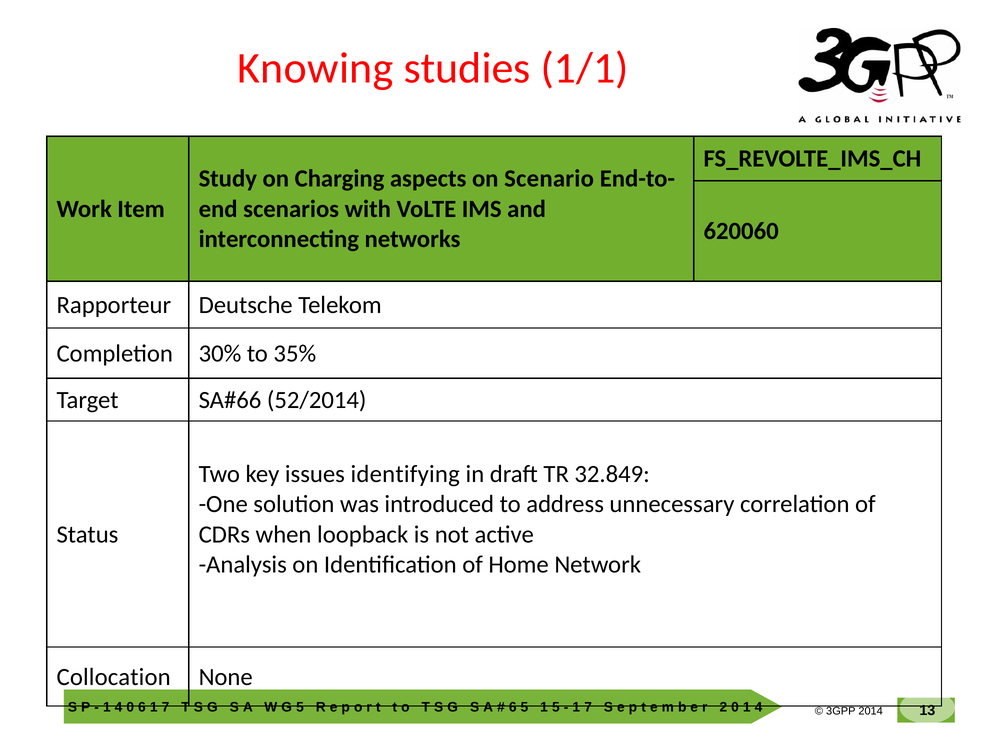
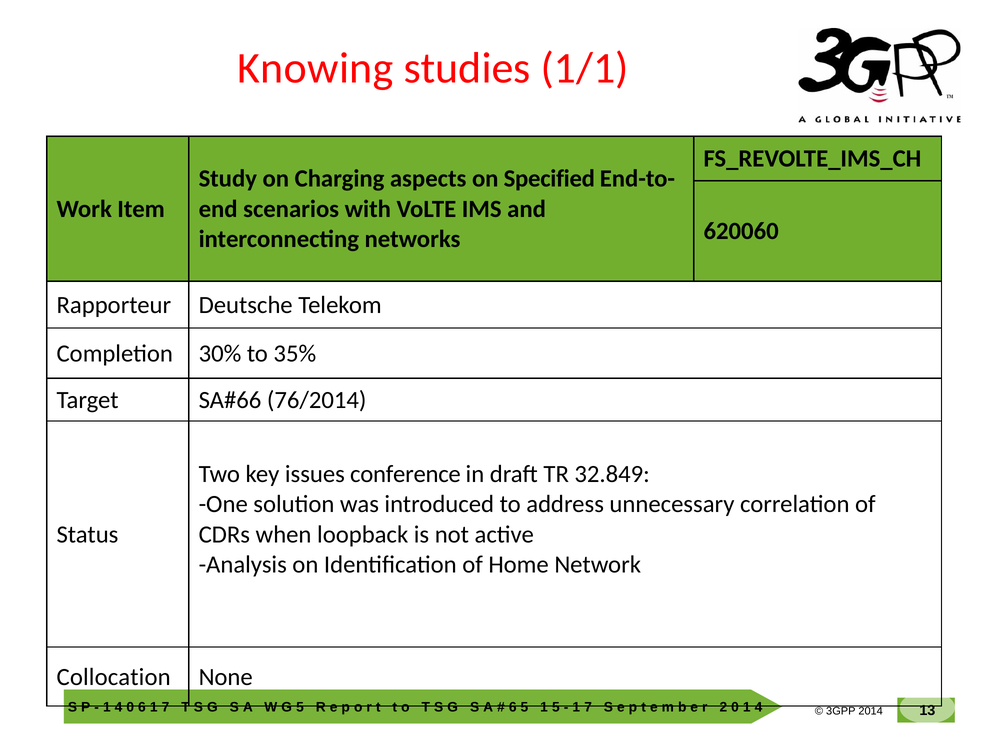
Scenario: Scenario -> Specified (549, 179)
52/2014: 52/2014 -> 76/2014 (317, 400)
identifying: identifying -> conference (405, 474)
